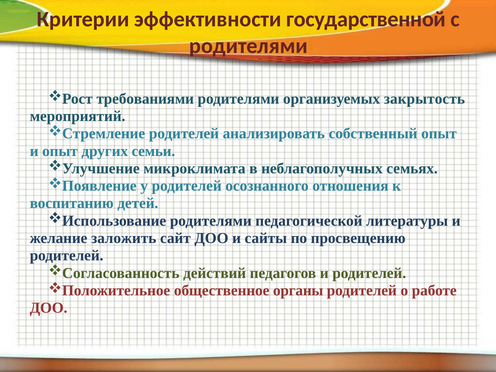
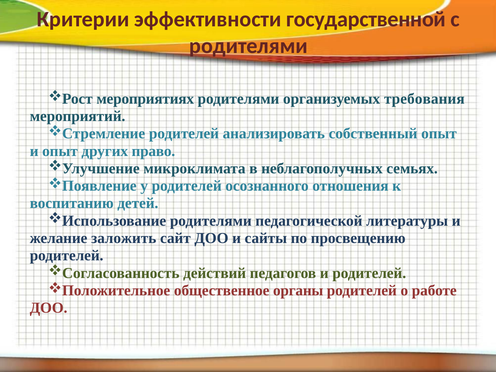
требованиями: требованиями -> мероприятиях (145, 99)
закрытость: закрытость -> требования (424, 99)
семьи: семьи -> право (153, 151)
